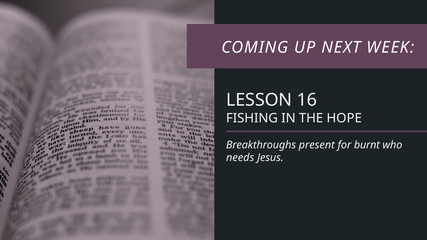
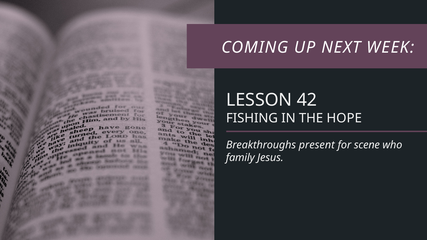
16: 16 -> 42 (307, 100)
burnt: burnt -> scene (367, 145)
needs: needs -> family (240, 158)
